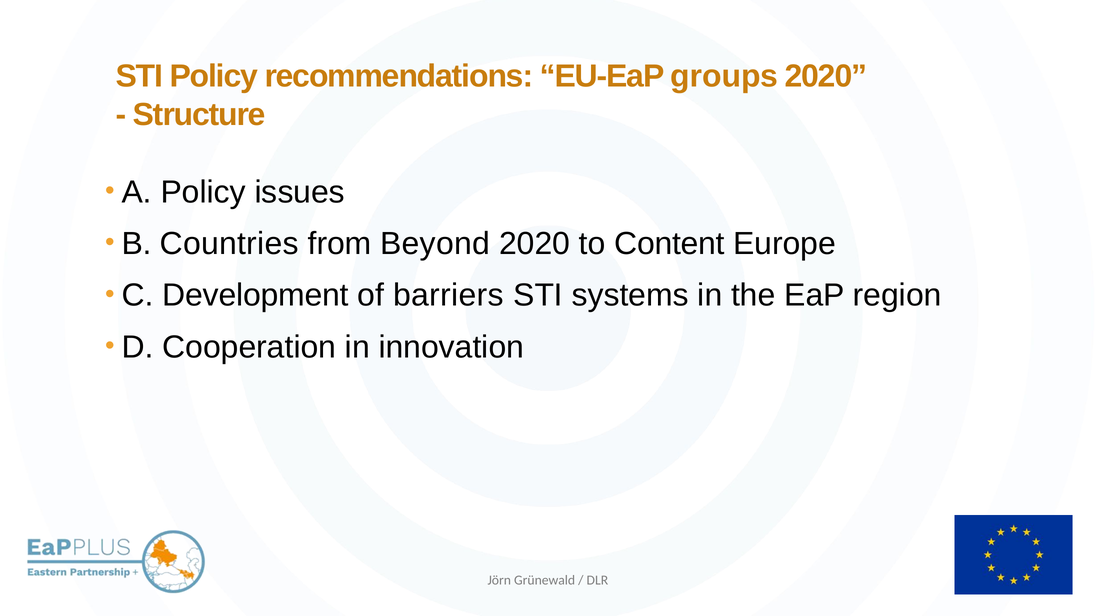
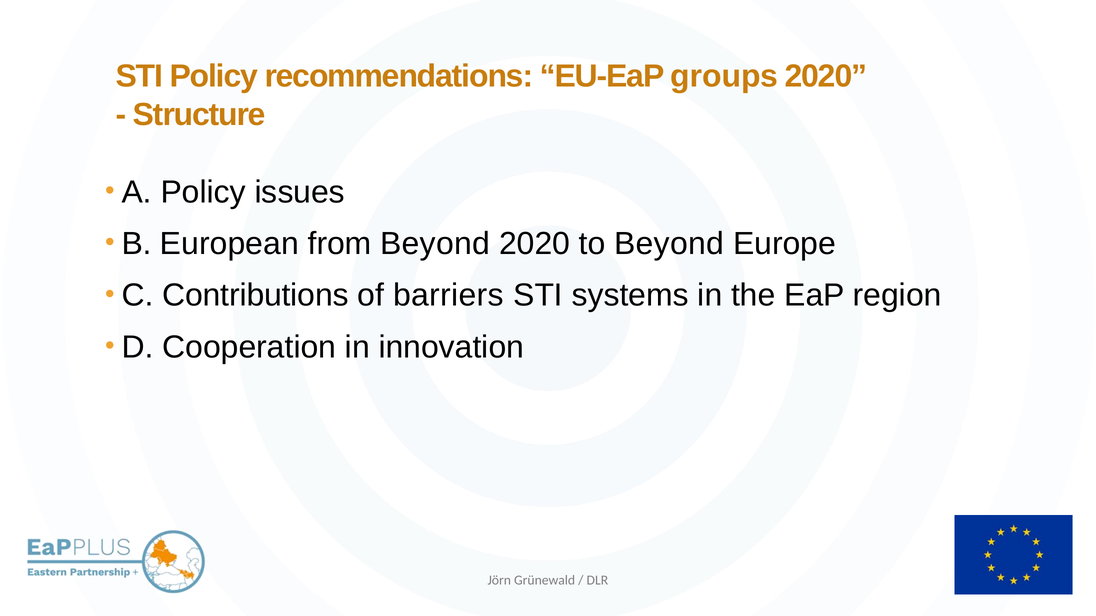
Countries: Countries -> European (229, 244)
to Content: Content -> Beyond (669, 244)
Development: Development -> Contributions (255, 296)
